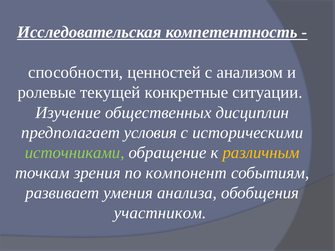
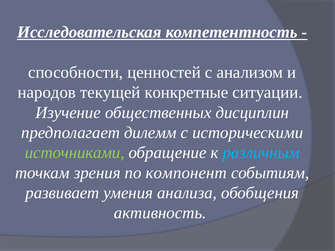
ролевые: ролевые -> народов (47, 93)
условия: условия -> дилемм (150, 133)
различным colour: yellow -> light blue (261, 153)
участником: участником -> активность (160, 213)
